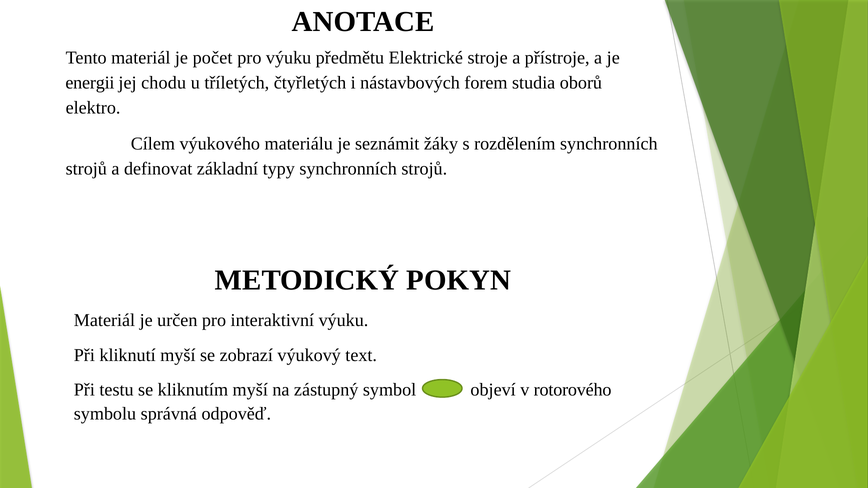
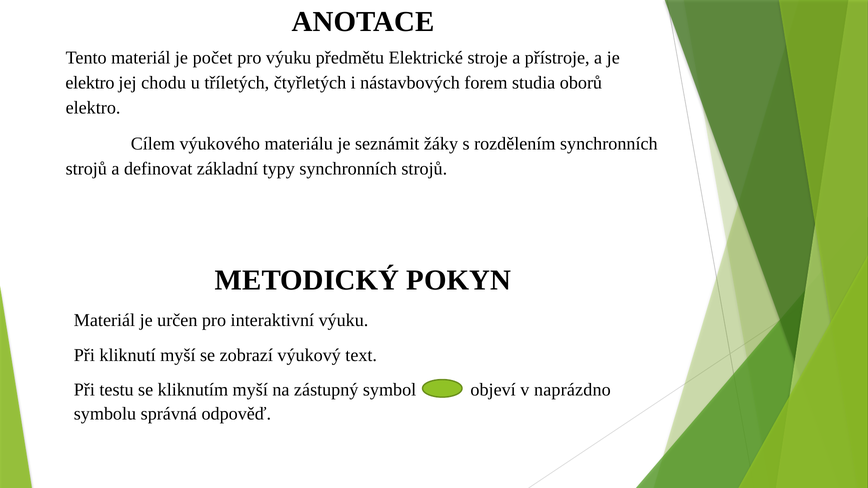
energii: energii -> elektro (90, 83)
rotorového: rotorového -> naprázdno (572, 390)
